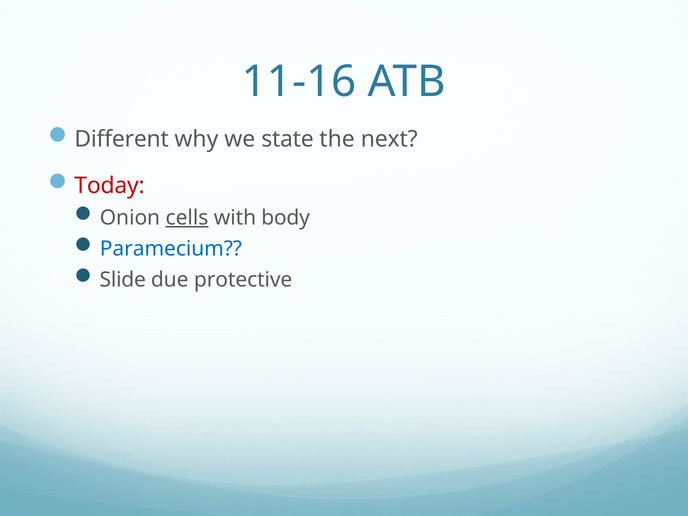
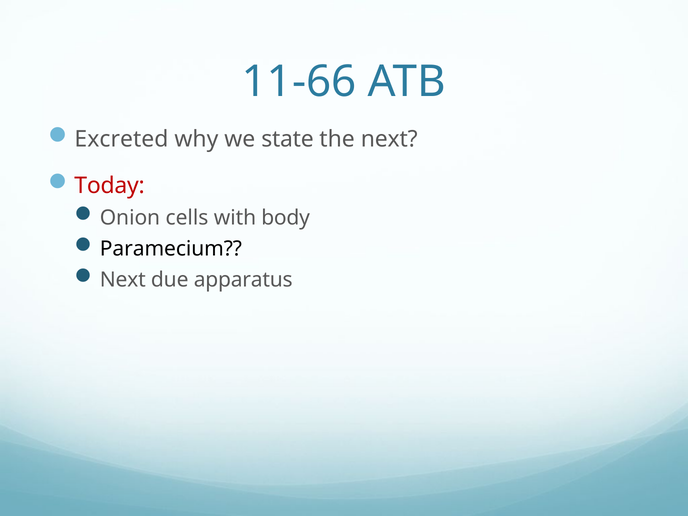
11-16: 11-16 -> 11-66 (299, 82)
Different: Different -> Excreted (121, 139)
cells underline: present -> none (187, 218)
Paramecium colour: blue -> black (171, 249)
Slide: Slide -> Next (123, 280)
protective: protective -> apparatus (243, 280)
